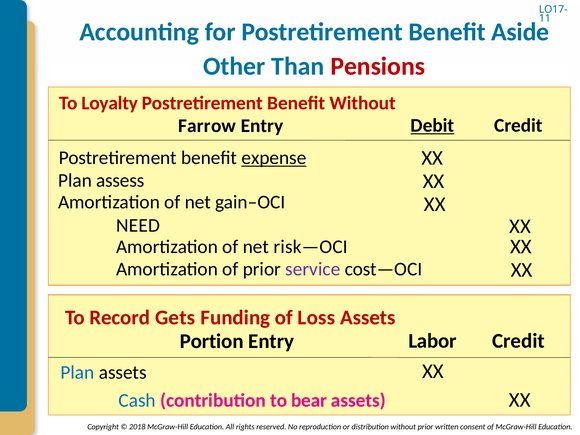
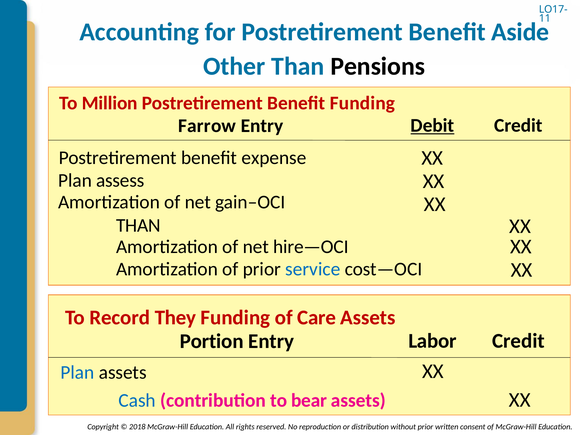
Pensions colour: red -> black (378, 66)
Loyalty: Loyalty -> Million (110, 103)
Benefit Without: Without -> Funding (362, 103)
expense underline: present -> none (274, 158)
NEED: NEED -> THAN (138, 225)
risk—OCI: risk—OCI -> hire—OCI (311, 247)
service colour: purple -> blue (313, 269)
Gets: Gets -> They (175, 318)
Loss: Loss -> Care (317, 318)
